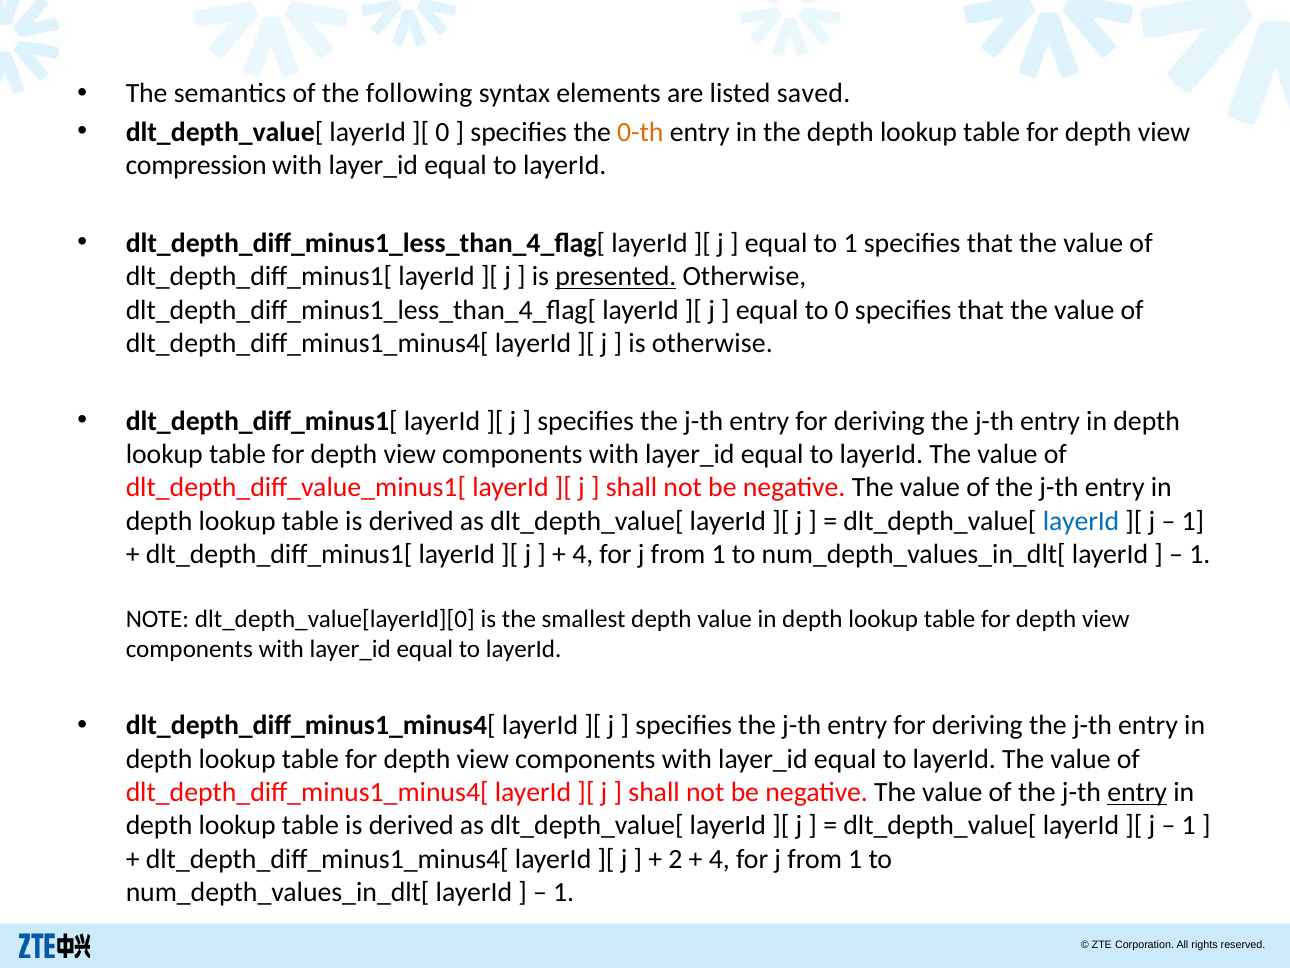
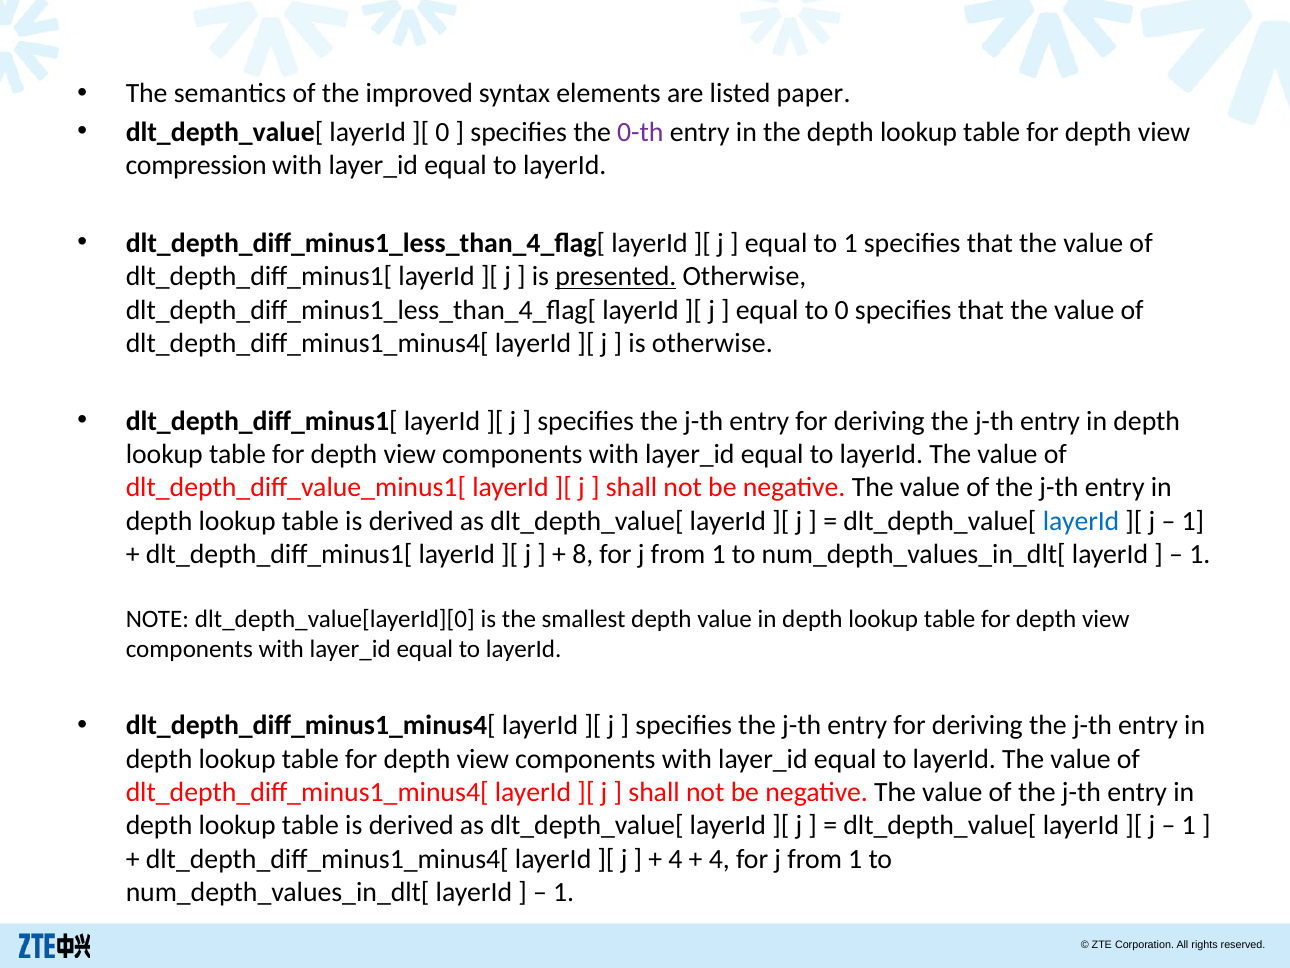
following: following -> improved (419, 93)
saved: saved -> paper (814, 93)
0-th colour: orange -> purple (640, 132)
4: 4 -> 8 (583, 554)
entry underline: present -> none (1137, 792)
2: 2 -> 4 (675, 859)
